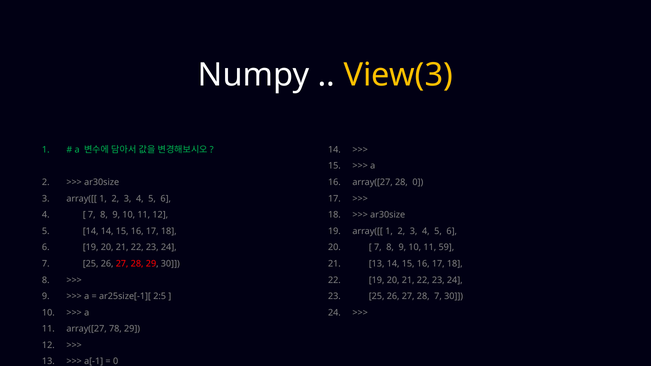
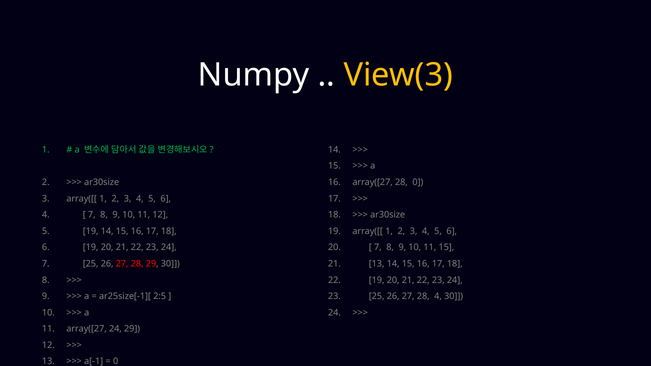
5 14: 14 -> 19 (91, 231)
11 59: 59 -> 15 (446, 248)
28 7: 7 -> 4 (438, 296)
array([27 78: 78 -> 24 (115, 329)
